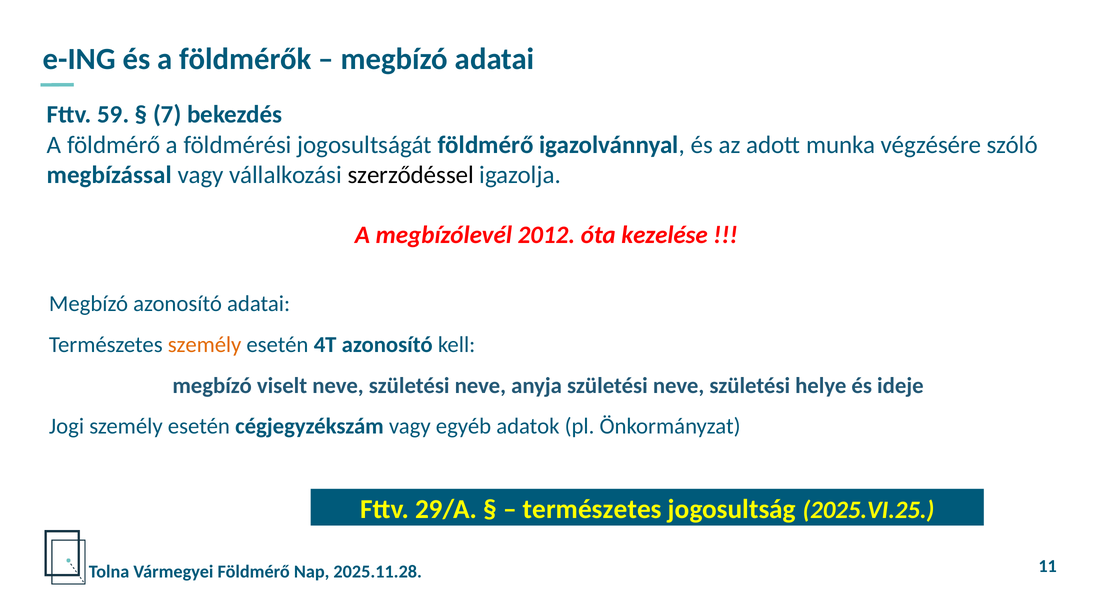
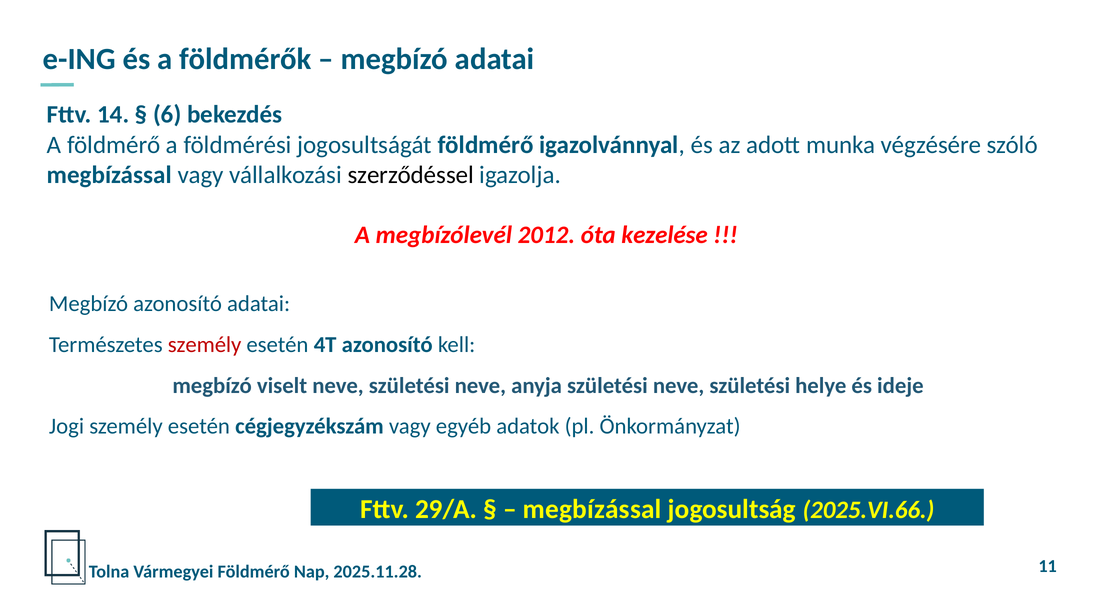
59: 59 -> 14 (113, 115)
7: 7 -> 6 (167, 115)
személy colour: orange -> red (205, 344)
természetes: természetes -> megbízással (592, 509)
2025.VI.25: 2025.VI.25 -> 2025.VI.66 (868, 510)
